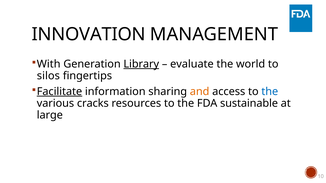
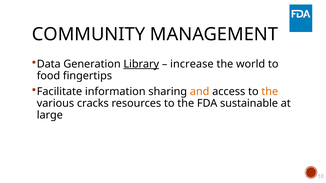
INNOVATION: INNOVATION -> COMMUNITY (89, 34)
With: With -> Data (49, 64)
evaluate: evaluate -> increase (192, 64)
silos: silos -> food (48, 76)
Facilitate underline: present -> none (59, 92)
the colour: blue -> orange (270, 92)
